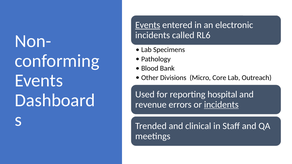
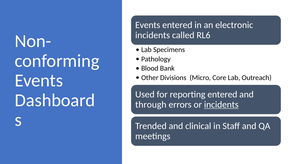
Events underline: present -> none (148, 25)
reporting hospital: hospital -> entered (222, 95)
revenue: revenue -> through (151, 105)
